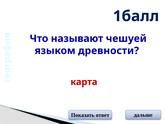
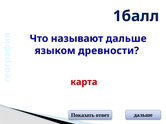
называют чешуей: чешуей -> дальше (126, 39)
